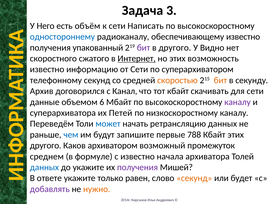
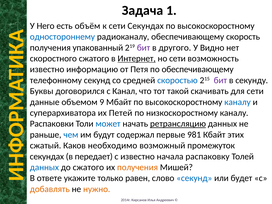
3: 3 -> 1 (171, 10)
сети Написать: Написать -> Секундах (146, 26)
обеспечивающему известно: известно -> cкорость (243, 37)
но этих: этих -> сети (177, 59)
от Сети: Сети -> Петя (139, 69)
по суперархиватором: суперархиватором -> обеспечивающему (198, 69)
скоростью colour: orange -> blue (177, 80)
бит colour: orange -> purple (220, 80)
Архив: Архив -> Буквы (42, 91)
тот кбайт: кбайт -> такой (178, 91)
6: 6 -> 9 (102, 102)
каналу colour: purple -> blue (238, 102)
Переведём: Переведём -> Распаковки (52, 124)
ретрансляцию underline: none -> present (178, 124)
запишите: запишите -> содержал (135, 135)
788: 788 -> 981 (194, 135)
другого: другого -> сжатый (46, 146)
архиватором: архиватором -> необходимо (113, 146)
среднем: среднем -> секундах (47, 156)
формуле: формуле -> передает (94, 156)
архиватора: архиватора -> распаковку (208, 156)
до укажите: укажите -> сжатого (88, 167)
получения colour: purple -> orange (137, 167)
секунд colour: orange -> blue (194, 178)
добавлять colour: purple -> orange (50, 189)
